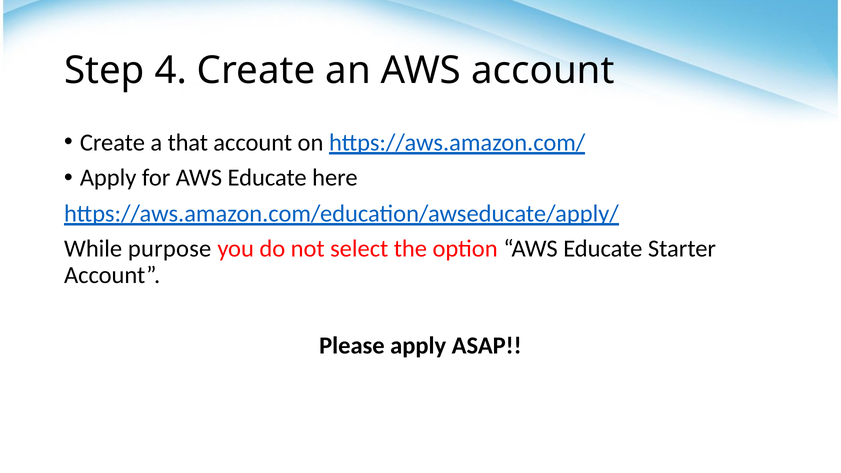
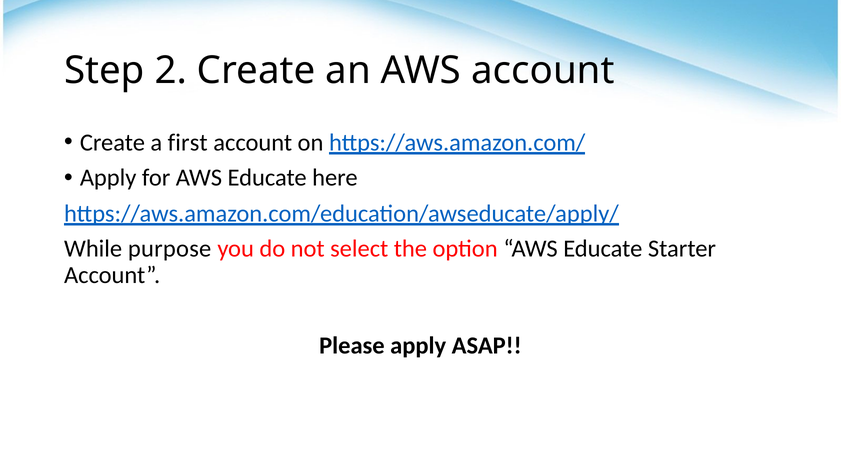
4: 4 -> 2 (171, 71)
that: that -> first (188, 143)
